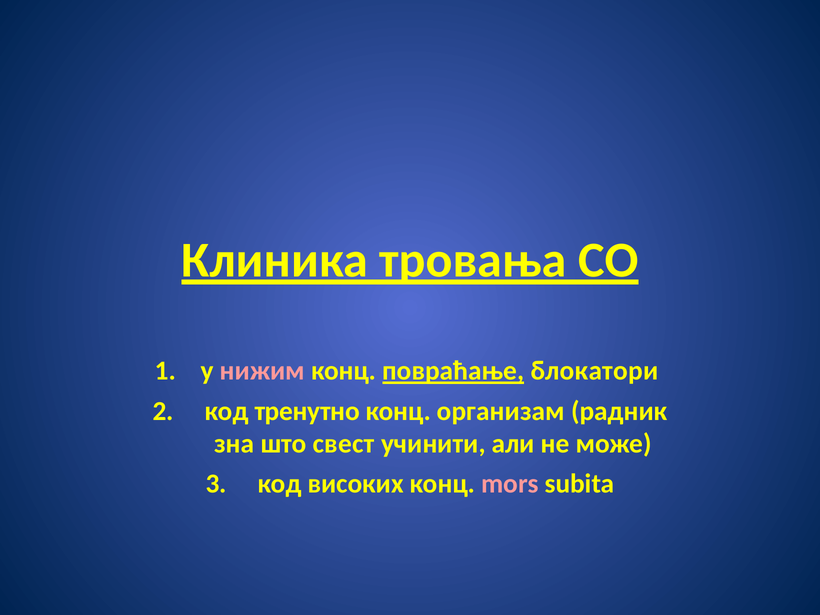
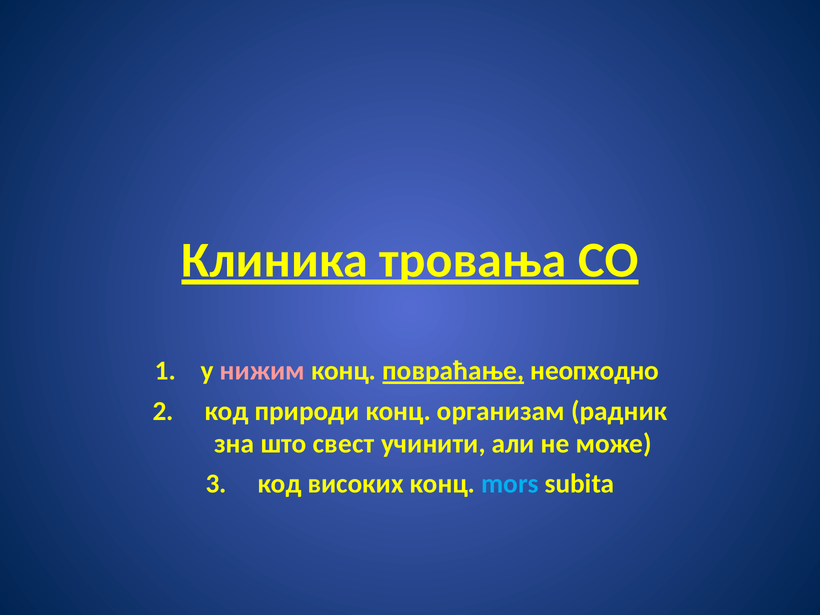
блокатори: блокатори -> неопходно (595, 371)
тренутно: тренутно -> природи (307, 411)
mors colour: pink -> light blue (510, 484)
